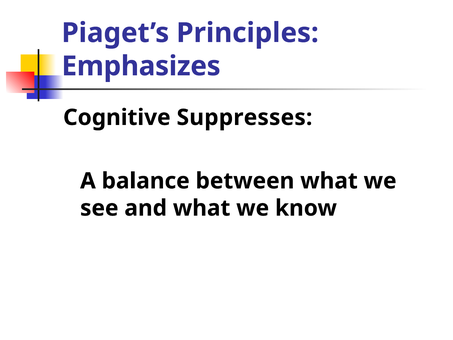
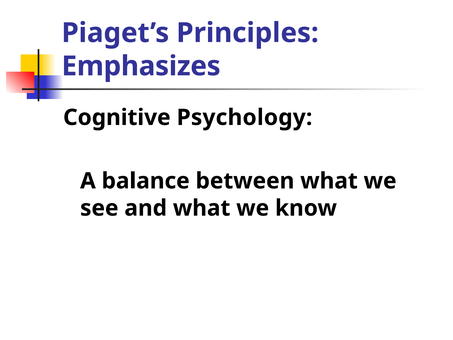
Suppresses: Suppresses -> Psychology (244, 117)
